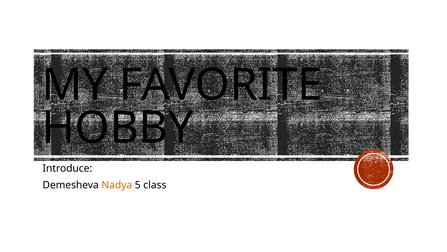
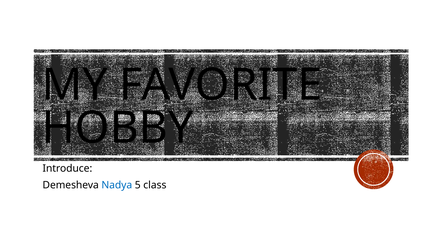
Nadya colour: orange -> blue (117, 185)
